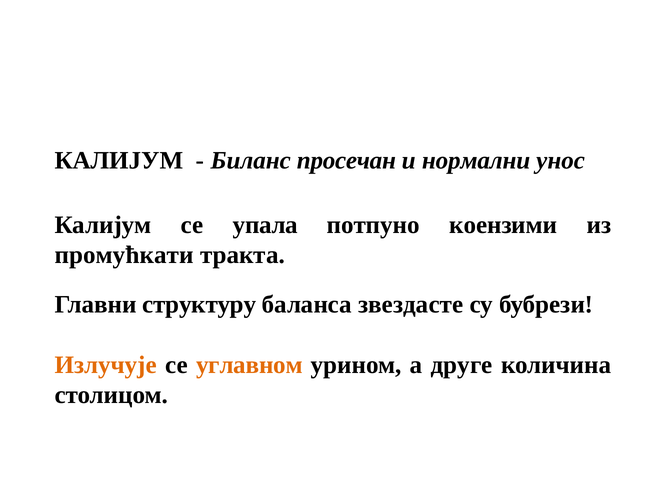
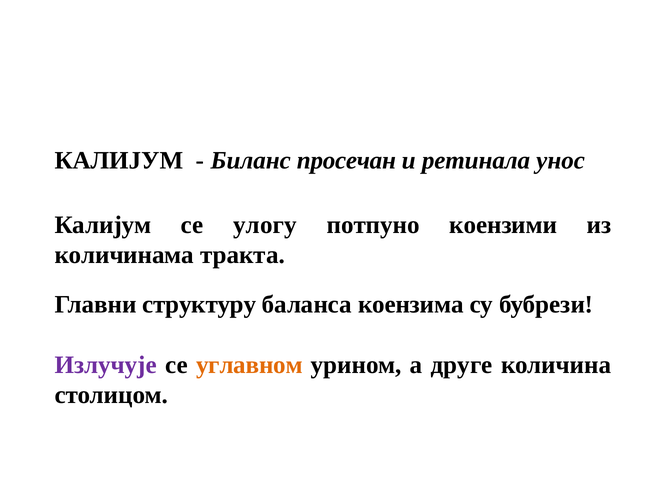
нормални: нормални -> ретинала (476, 160)
упала: упала -> улогу (265, 225)
промућкати: промућкати -> количинама (124, 255)
звездасте: звездасте -> коензима (411, 304)
Излучује colour: orange -> purple (106, 365)
